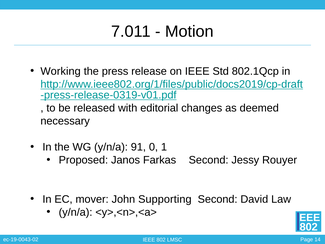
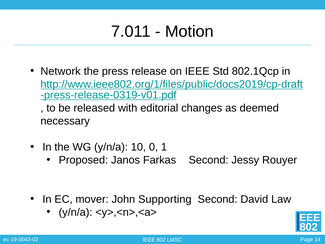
Working: Working -> Network (61, 71)
91: 91 -> 10 (138, 147)
